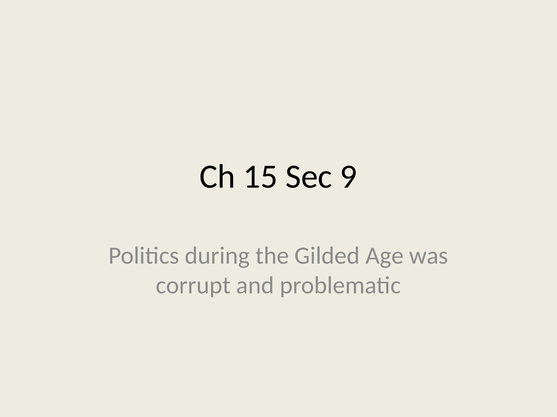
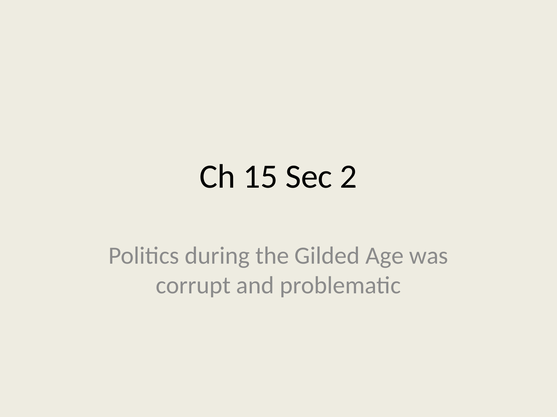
9: 9 -> 2 (349, 177)
